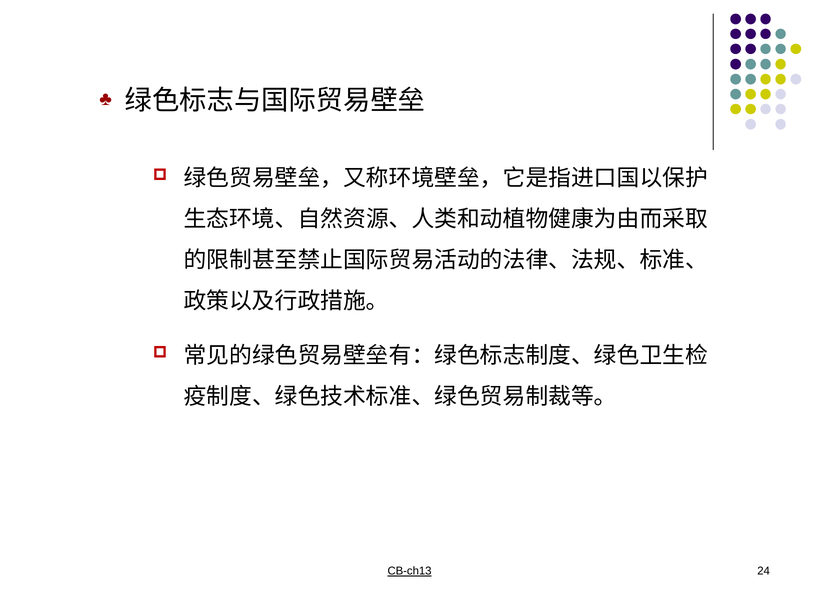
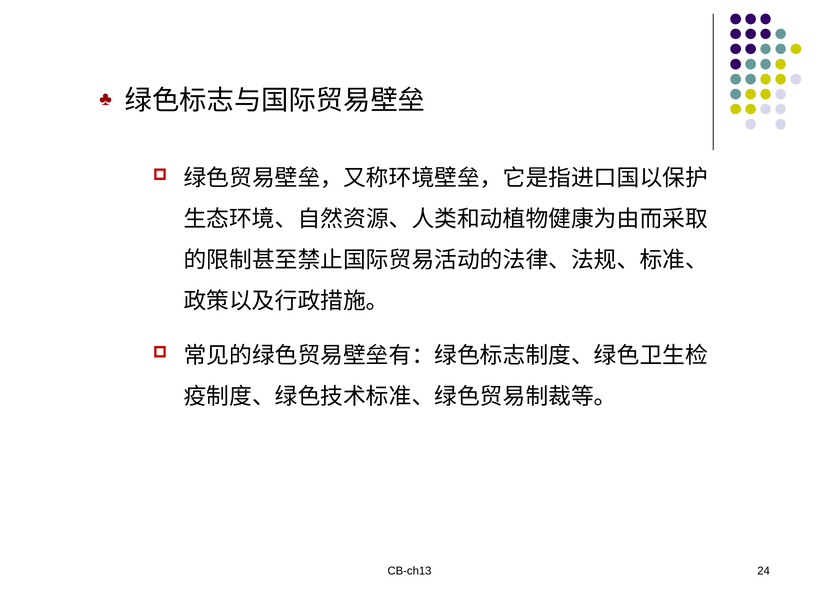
CB-ch13 underline: present -> none (410, 571)
